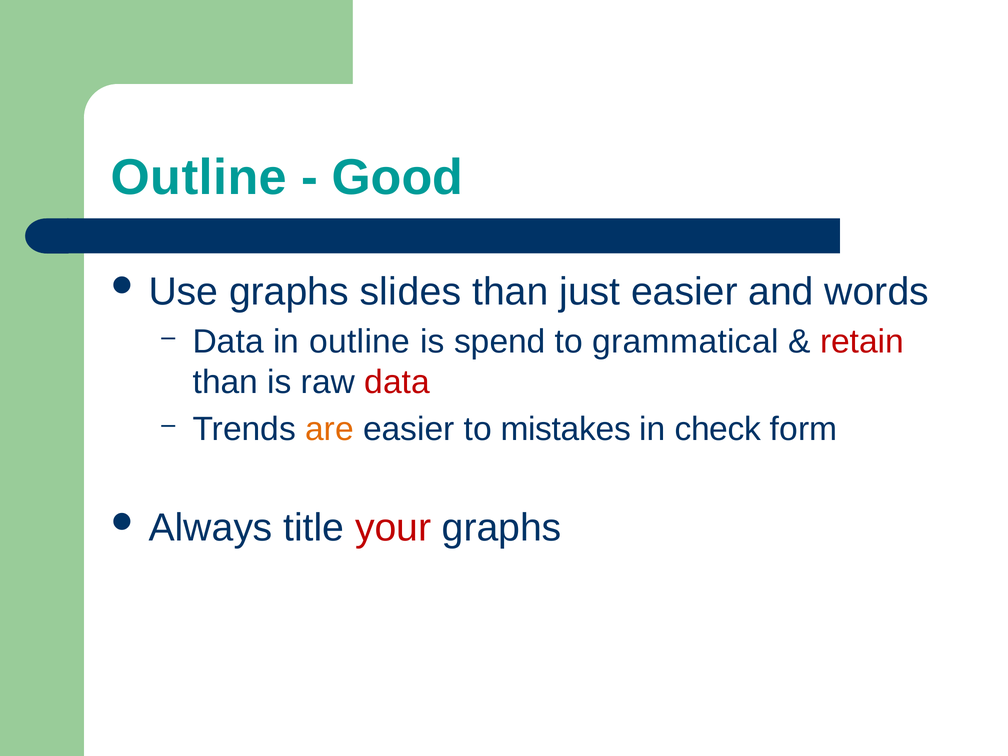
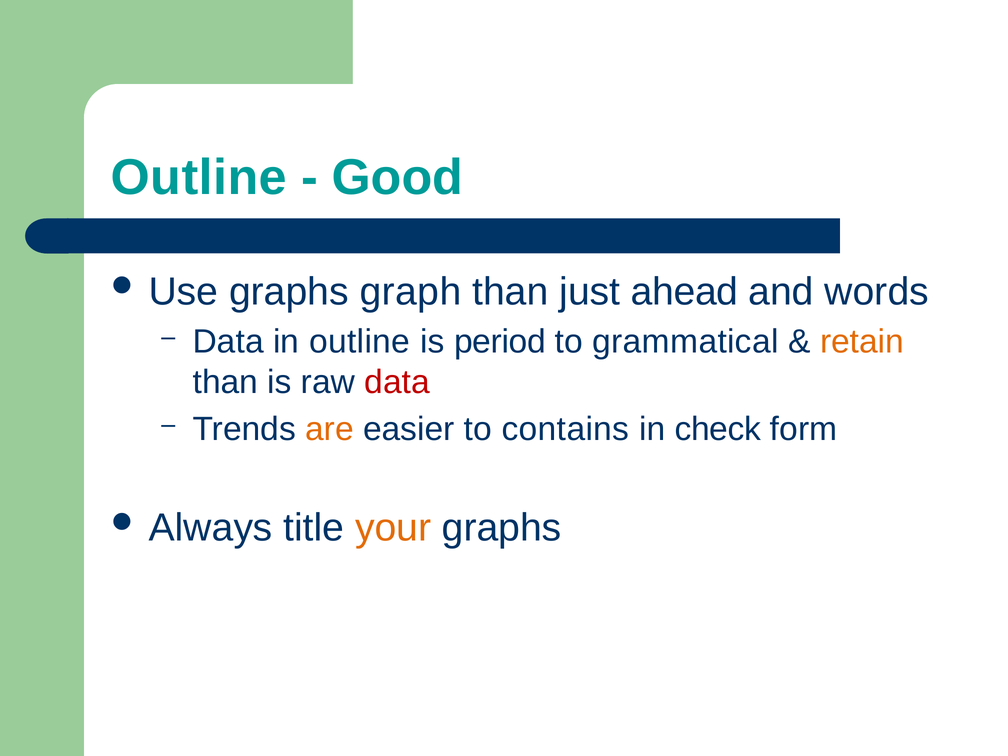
slides: slides -> graph (410, 292)
just easier: easier -> ahead (685, 292)
spend: spend -> period (500, 342)
retain colour: red -> orange (862, 342)
mistakes: mistakes -> contains (565, 429)
your colour: red -> orange (393, 528)
